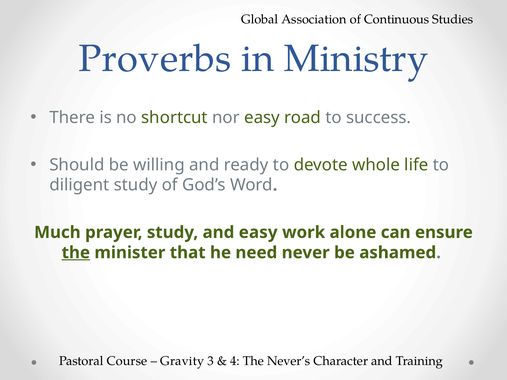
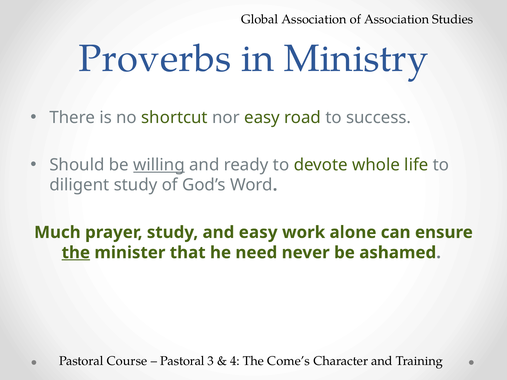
of Continuous: Continuous -> Association (397, 19)
willing underline: none -> present (159, 165)
Gravity: Gravity -> Pastoral (182, 361)
Never’s: Never’s -> Come’s (289, 361)
